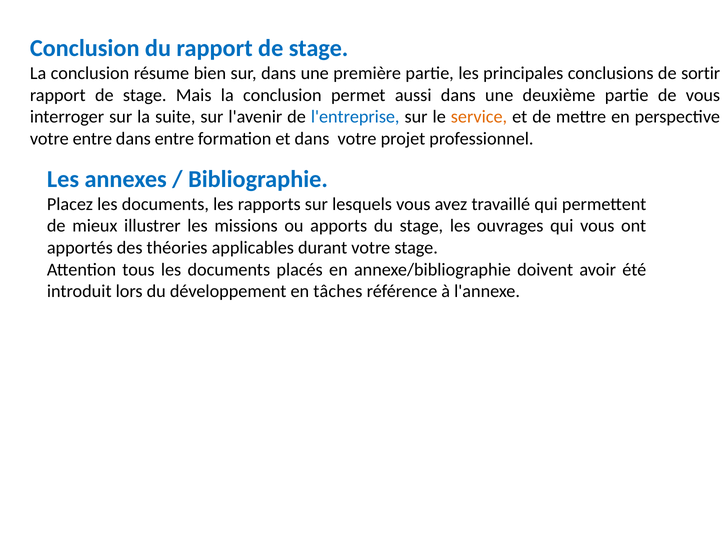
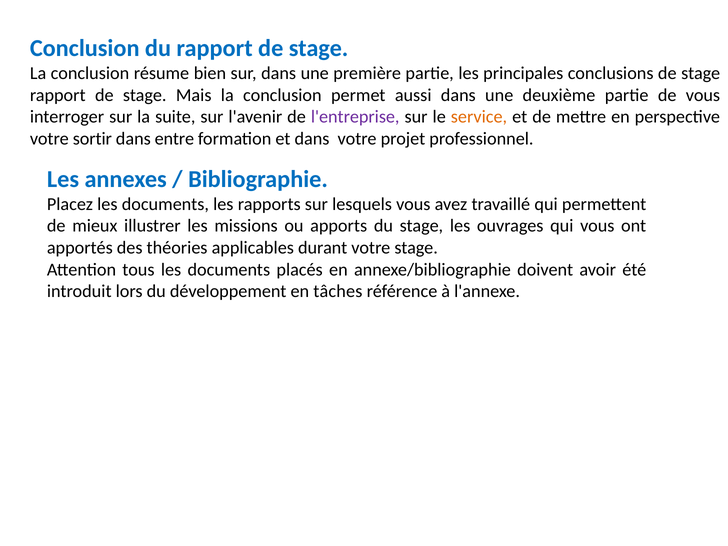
conclusions de sortir: sortir -> stage (701, 73)
l'entreprise colour: blue -> purple (355, 117)
votre entre: entre -> sortir (92, 139)
